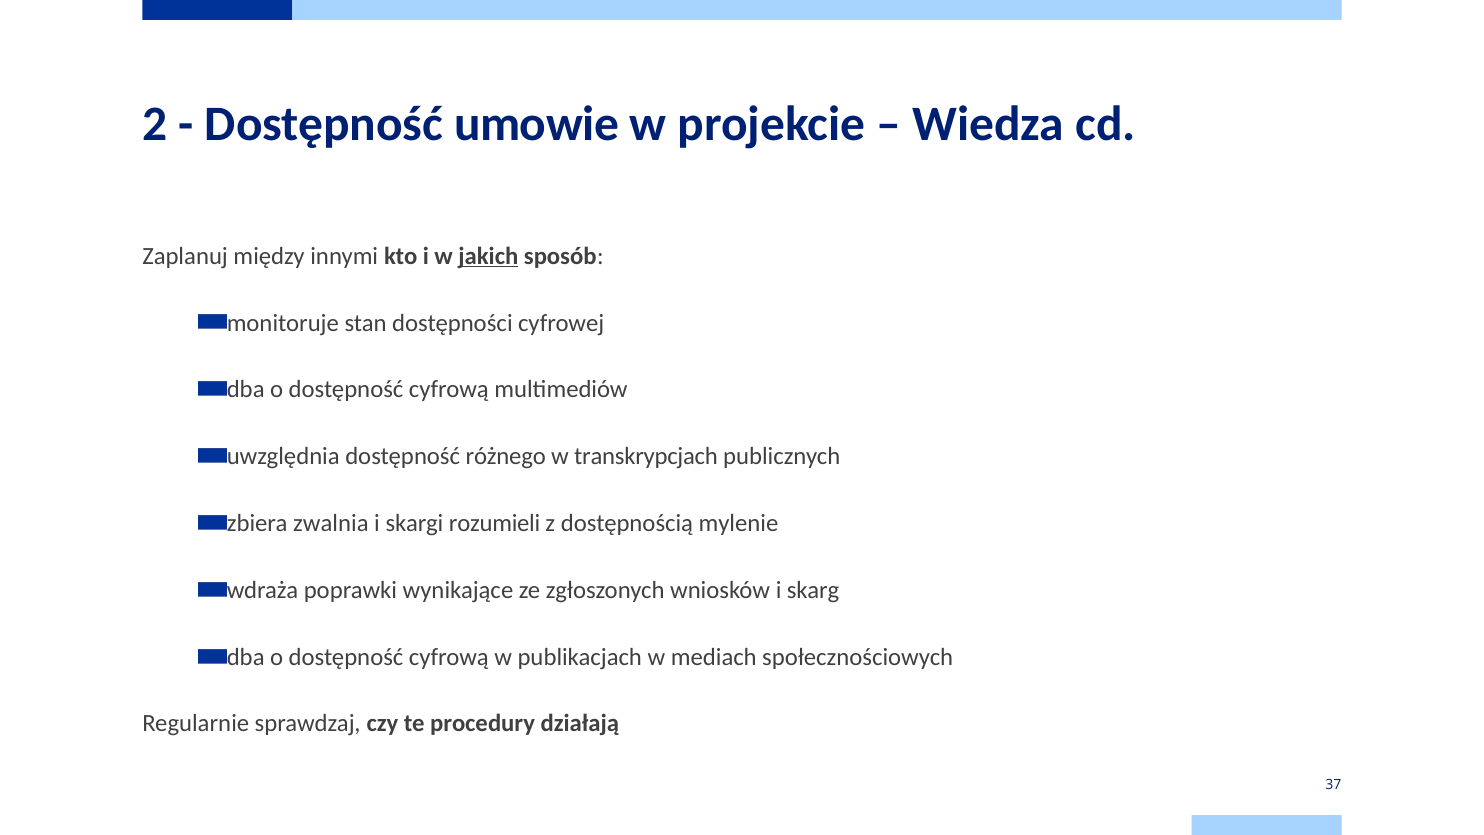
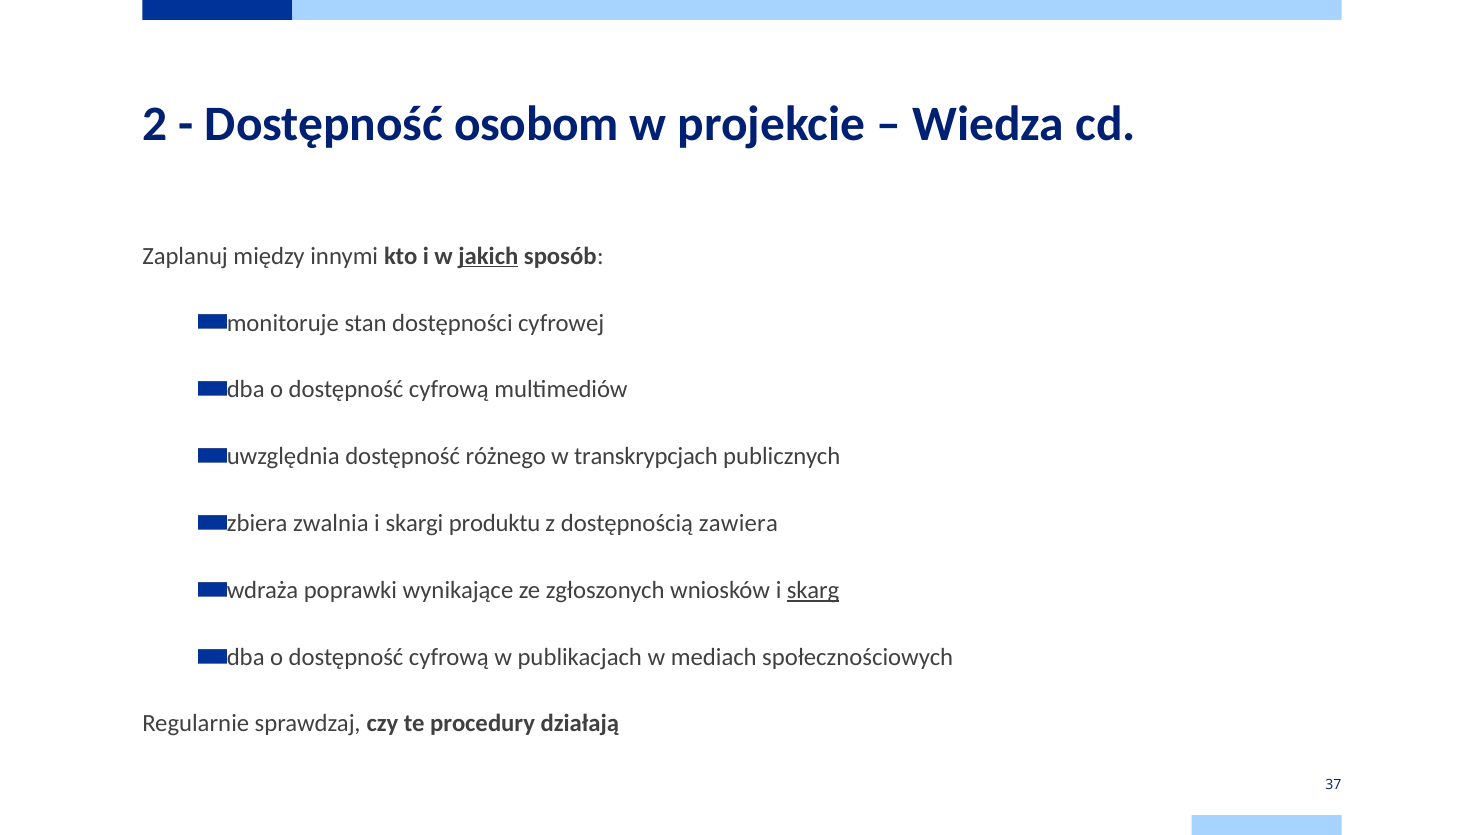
umowie: umowie -> osobom (537, 124)
rozumieli: rozumieli -> produktu (495, 524)
mylenie: mylenie -> zawiera (738, 524)
skarg underline: none -> present (813, 590)
